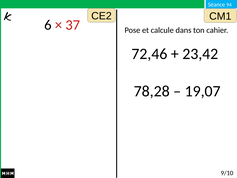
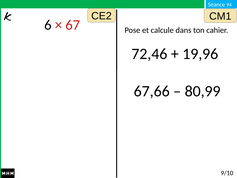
37: 37 -> 67 (73, 25)
23,42: 23,42 -> 19,96 (200, 54)
78,28: 78,28 -> 67,66 (152, 91)
19,07: 19,07 -> 80,99 (203, 91)
